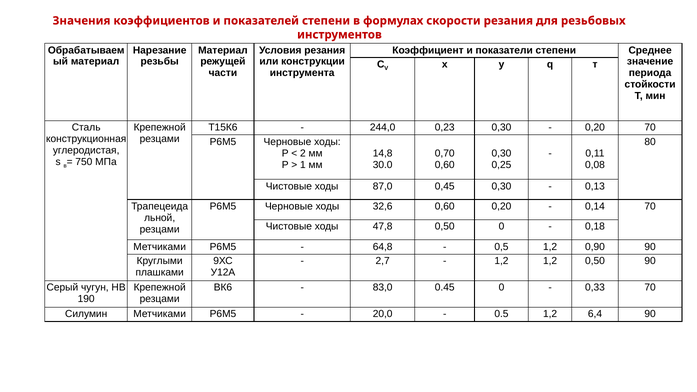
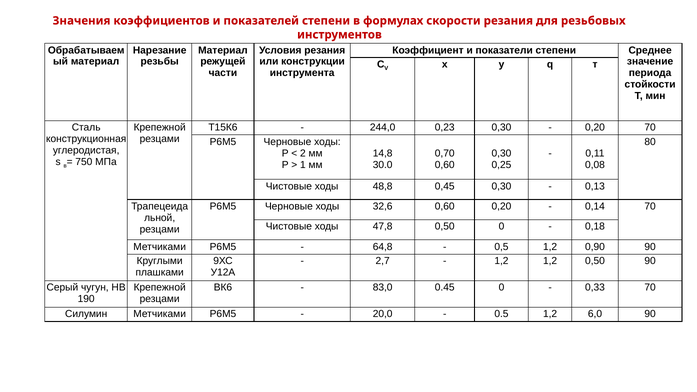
87,0: 87,0 -> 48,8 (383, 186)
6,4: 6,4 -> 6,0 (595, 314)
